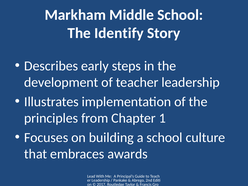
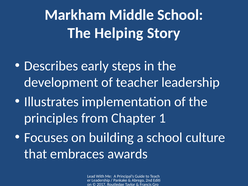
Identify: Identify -> Helping (119, 33)
